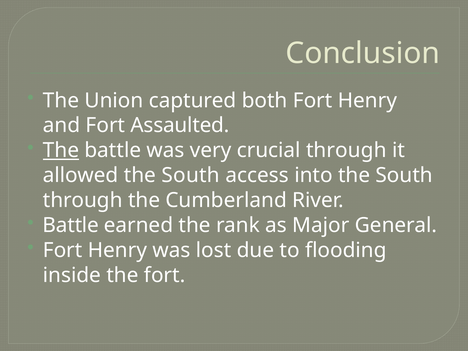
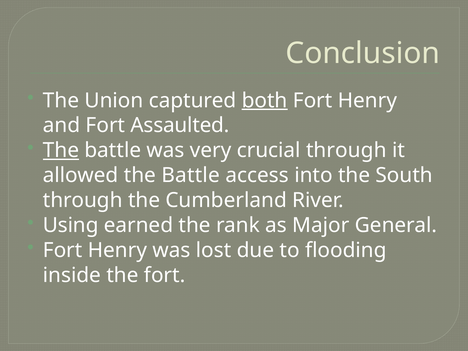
both underline: none -> present (265, 100)
allowed the South: South -> Battle (191, 175)
Battle: Battle -> Using (71, 225)
